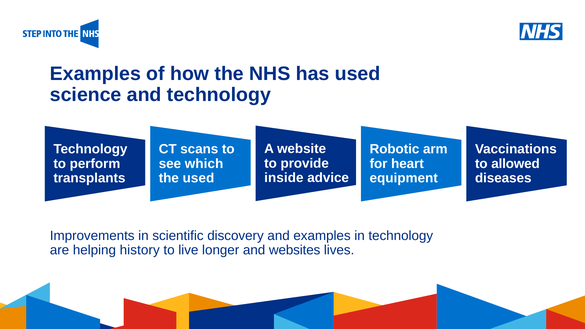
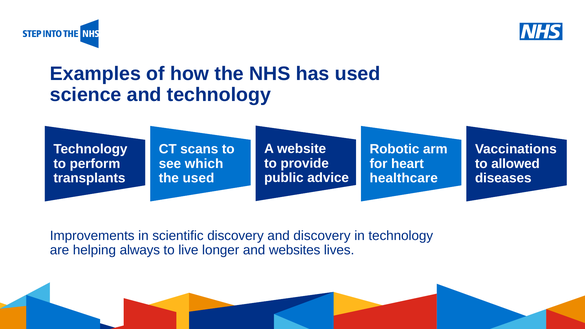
inside: inside -> public (284, 178)
equipment: equipment -> healthcare (404, 178)
and examples: examples -> discovery (322, 236)
history: history -> always (140, 250)
